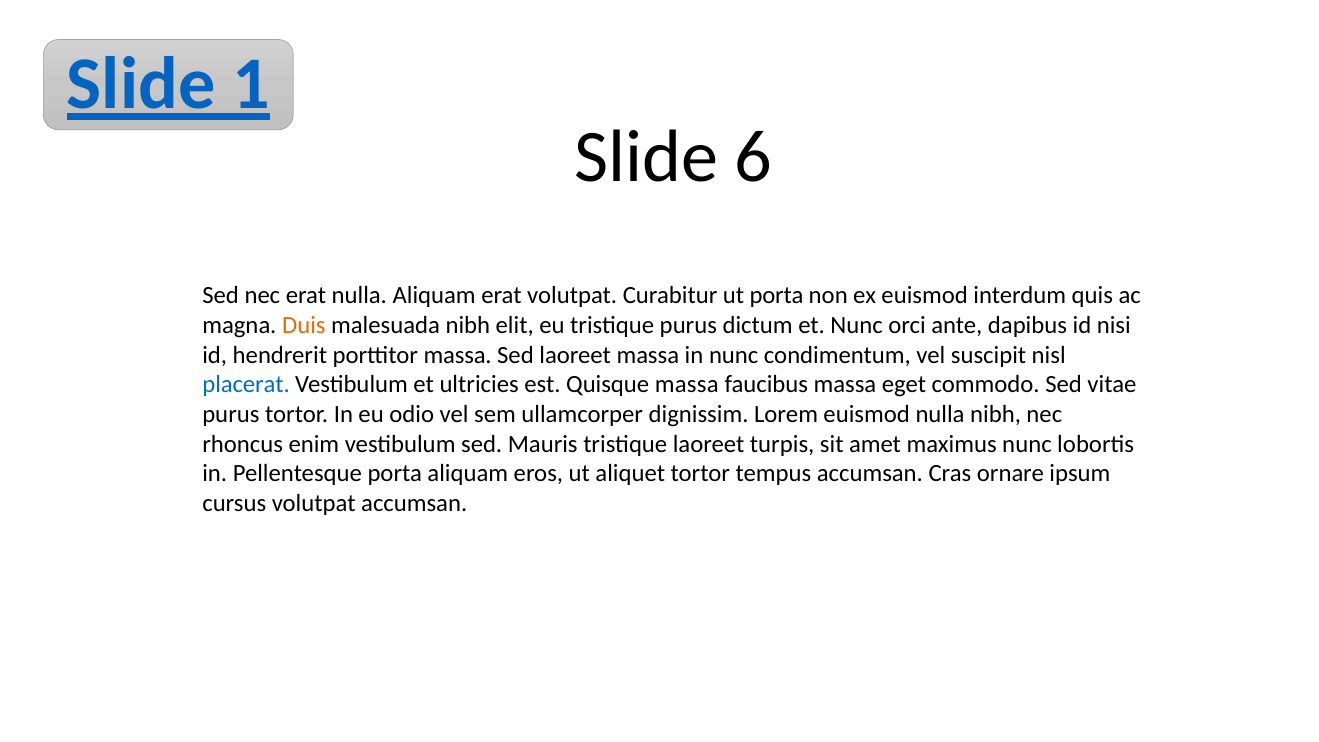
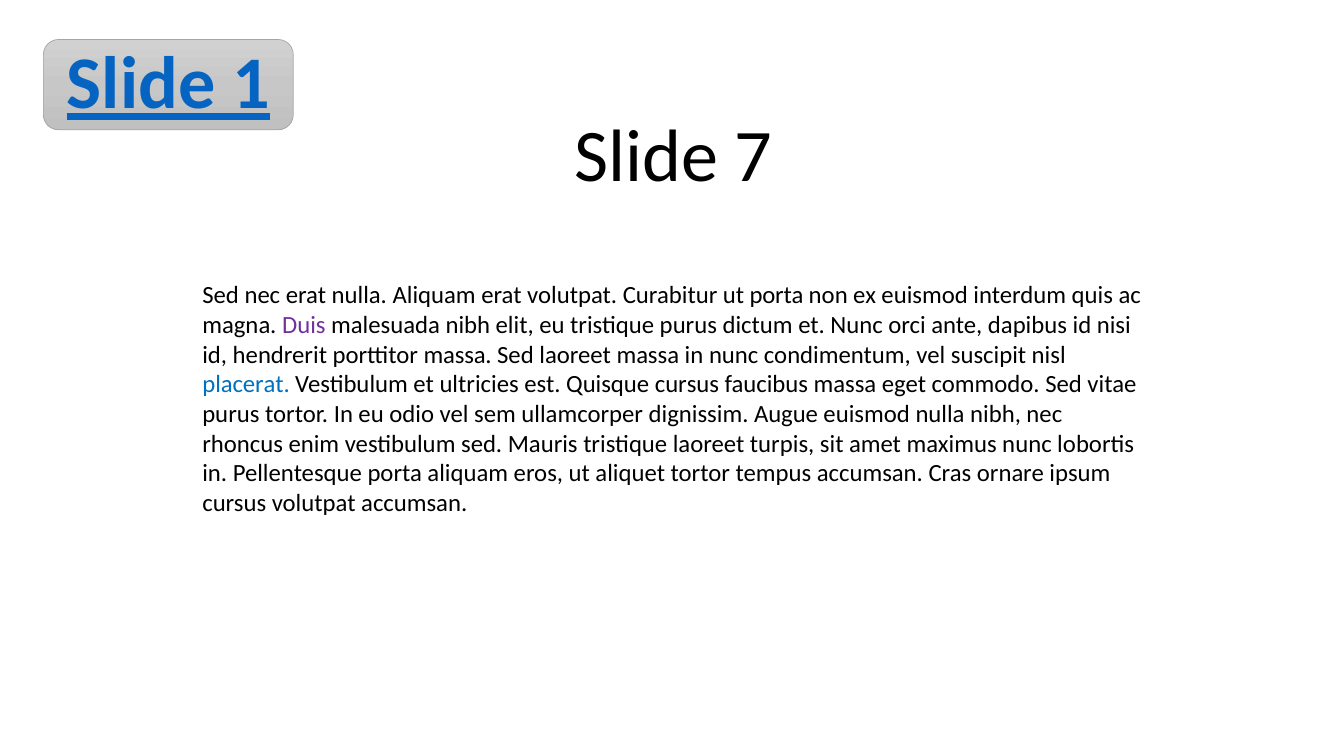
6: 6 -> 7 (754, 157)
Duis colour: orange -> purple (304, 325)
Quisque massa: massa -> cursus (687, 385)
Lorem: Lorem -> Augue (786, 414)
